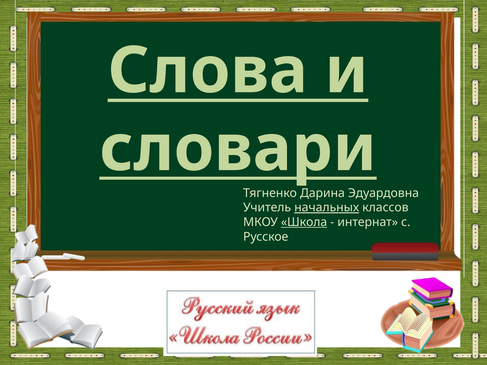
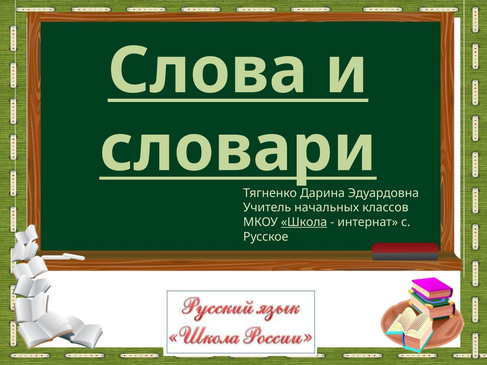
начальных underline: present -> none (327, 208)
